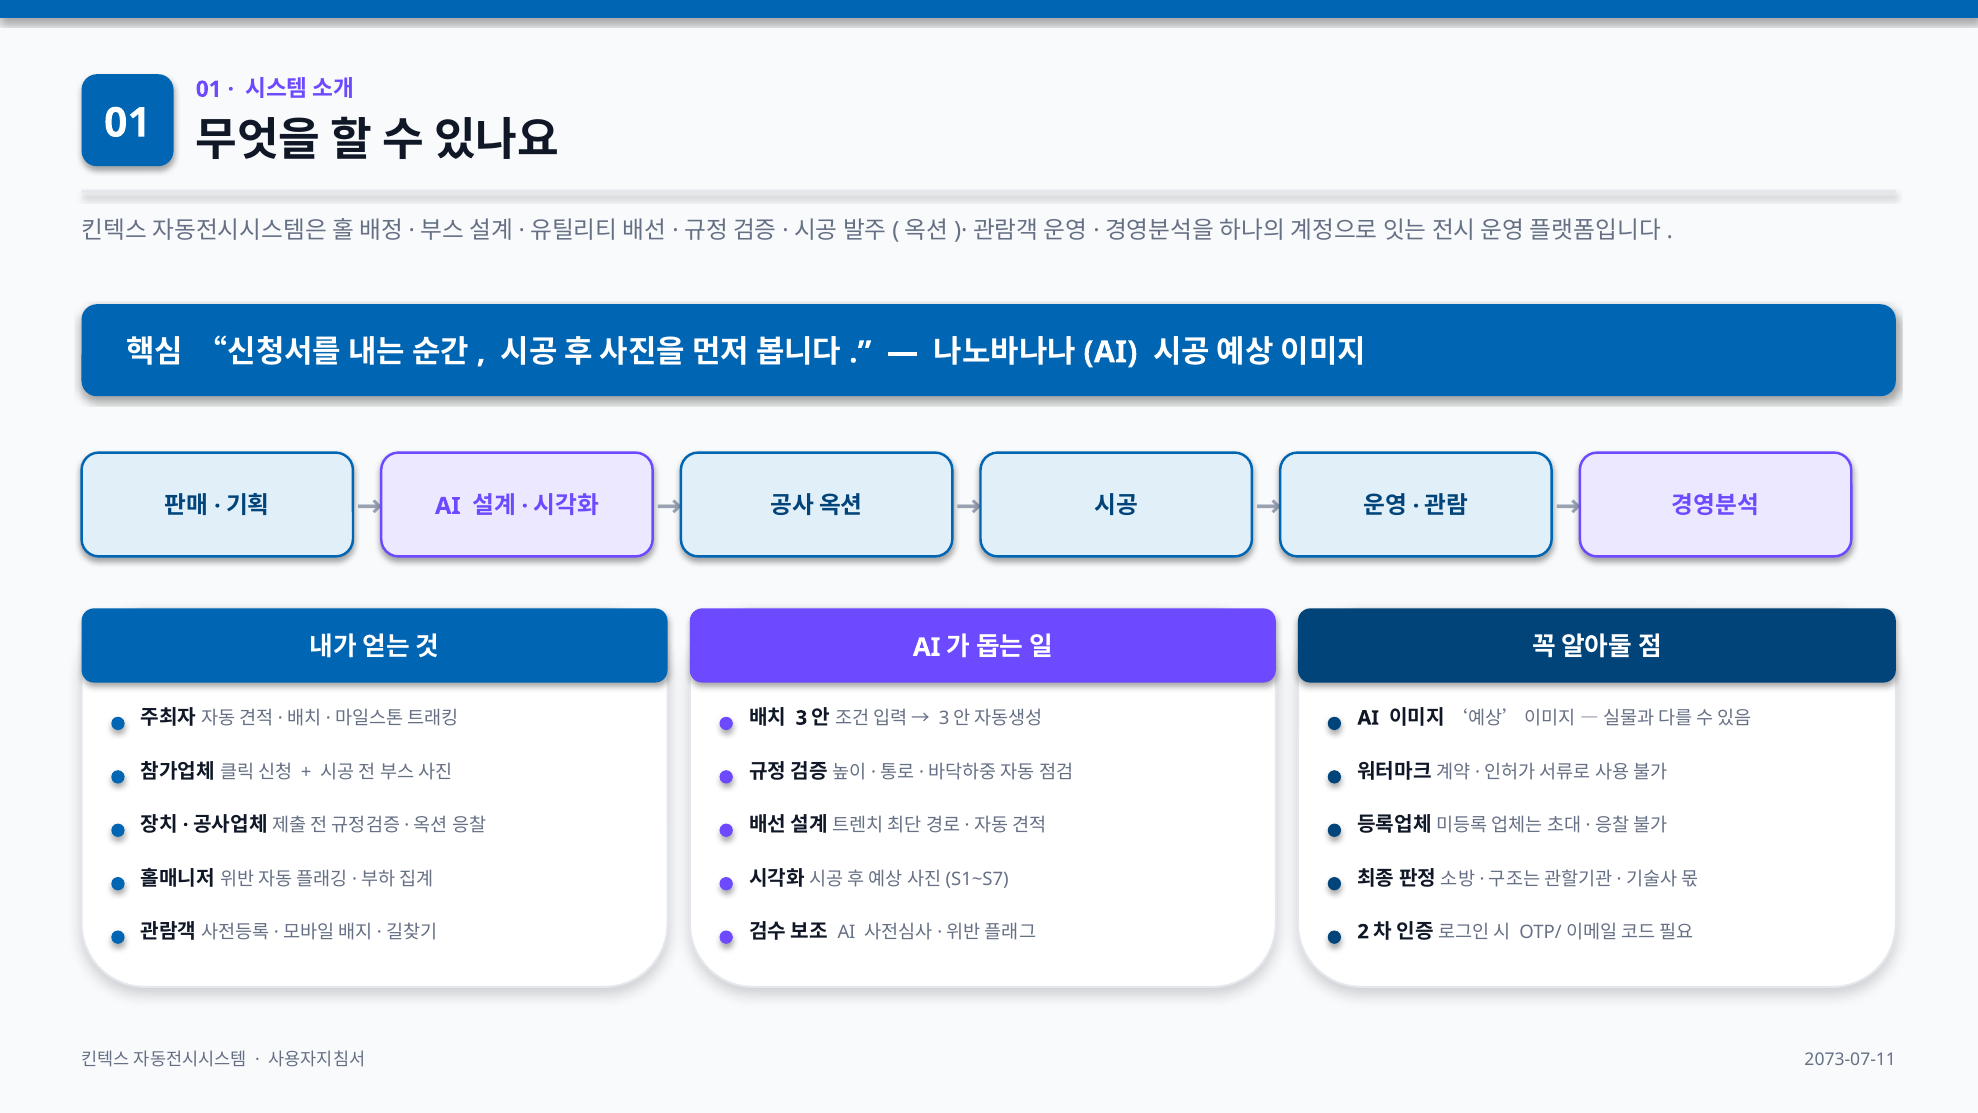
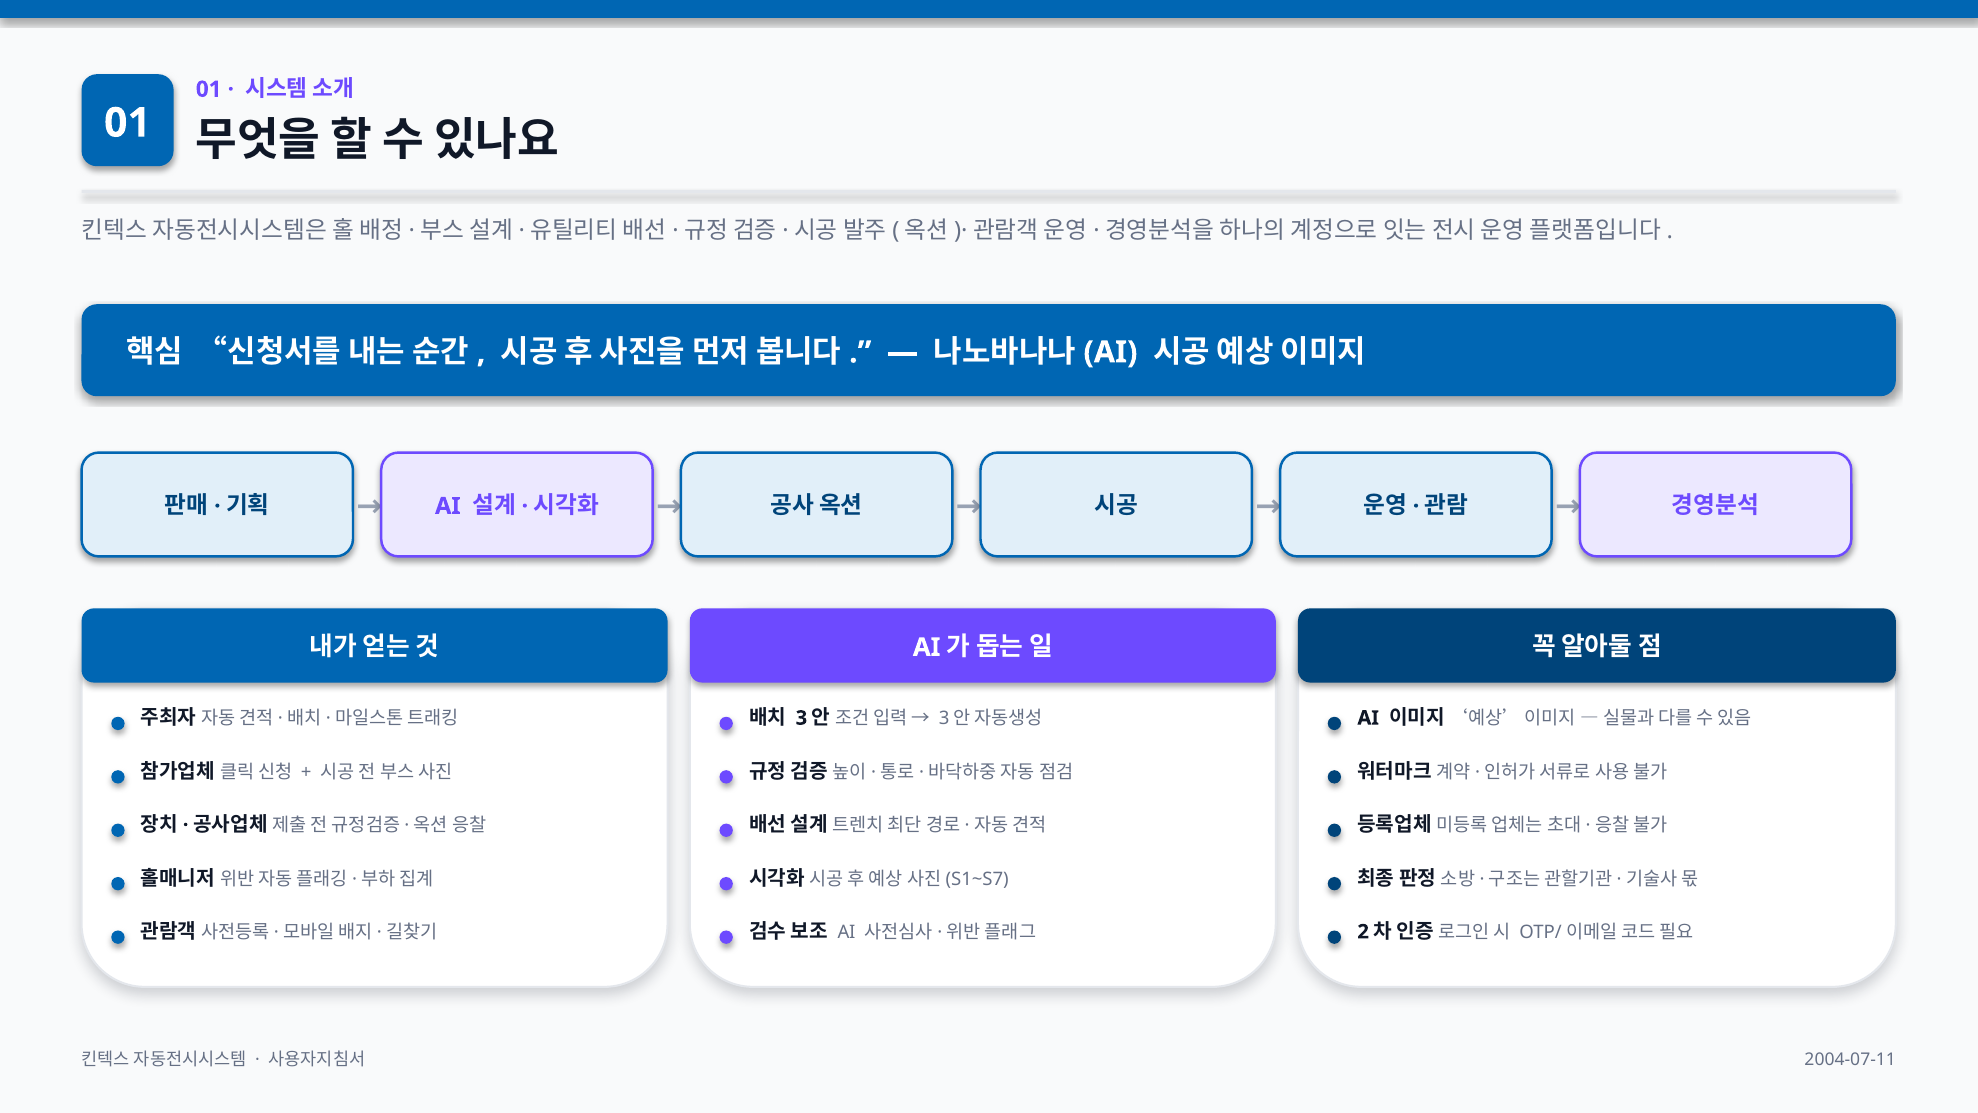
2073-07-11: 2073-07-11 -> 2004-07-11 (1850, 1059)
